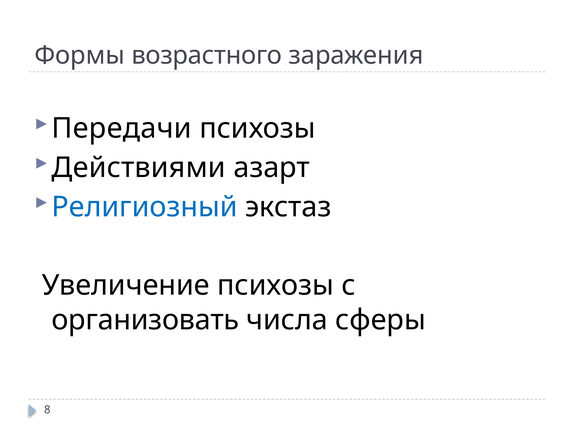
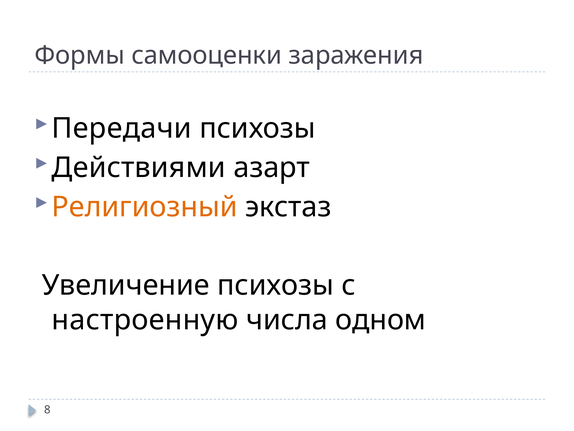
возрастного: возрастного -> самооценки (207, 55)
Религиозный colour: blue -> orange (145, 207)
организовать: организовать -> настроенную (145, 320)
сферы: сферы -> одном (381, 320)
